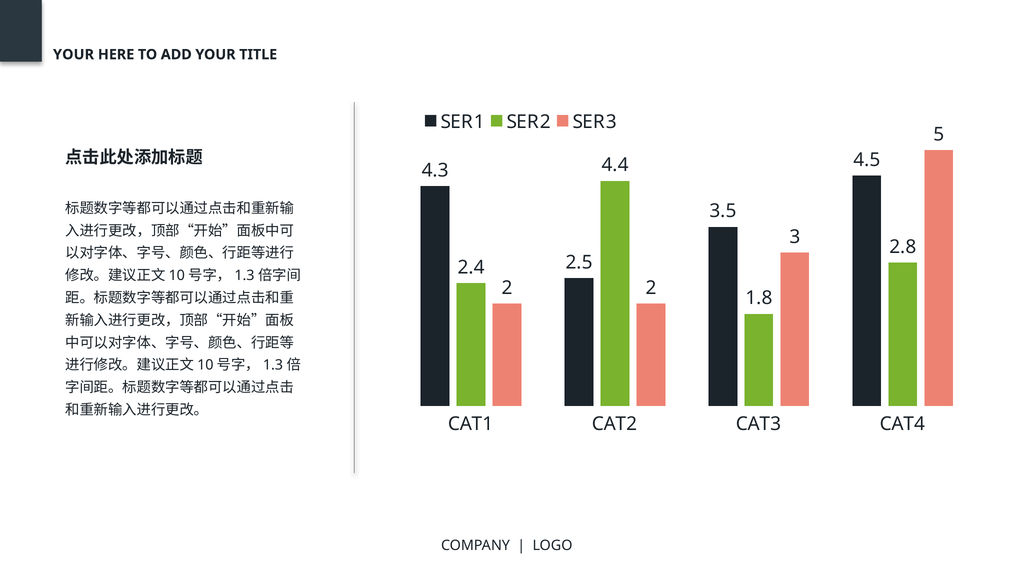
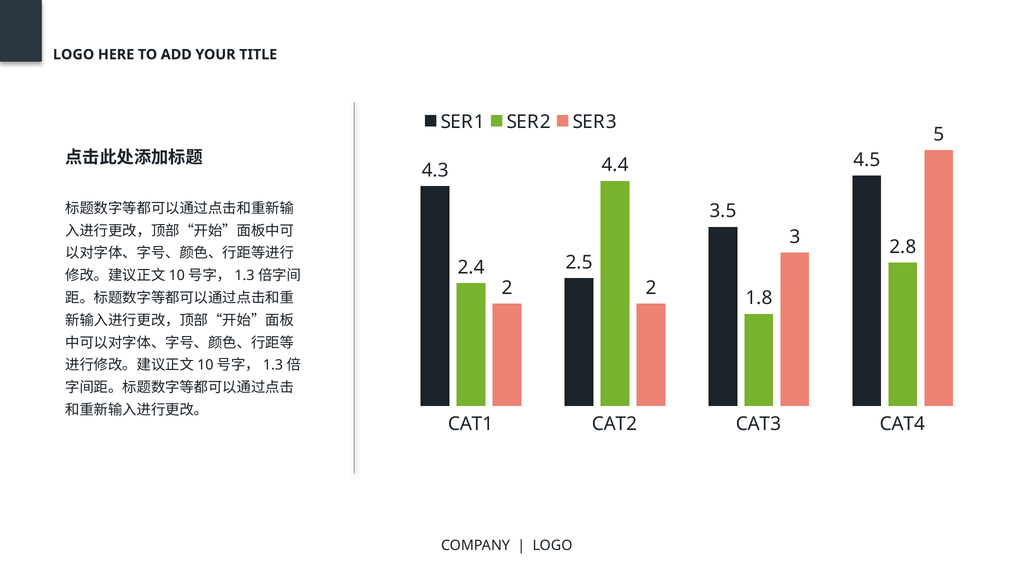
YOUR: YOUR -> LOGO (74, 55)
